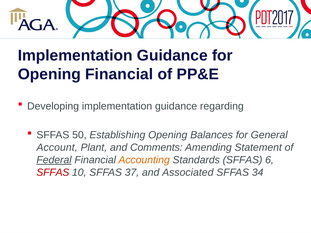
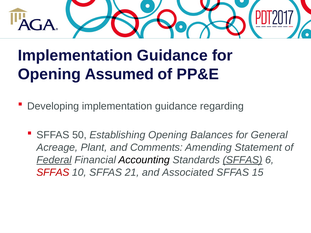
Opening Financial: Financial -> Assumed (119, 74)
Account: Account -> Acreage (57, 148)
Accounting colour: orange -> black (144, 160)
SFFAS underline: none -> present (243, 160)
37: 37 -> 21 (132, 173)
34: 34 -> 15 (258, 173)
